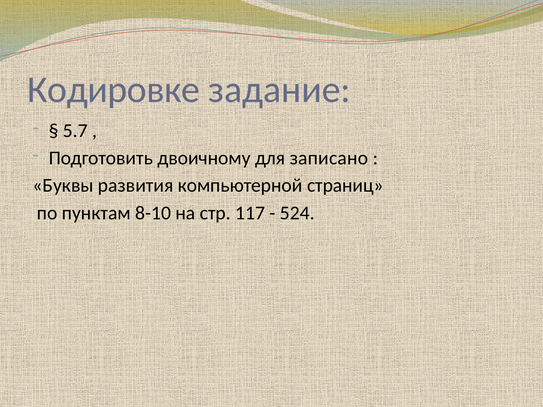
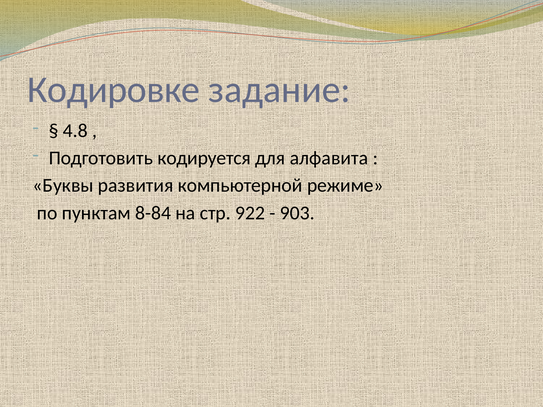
5.7: 5.7 -> 4.8 (75, 131)
двоичному: двоичному -> кодируется (204, 158)
записано: записано -> алфавита (329, 158)
страниц: страниц -> режиме (345, 186)
8-10: 8-10 -> 8-84 (153, 213)
117: 117 -> 922 (250, 213)
524: 524 -> 903 (297, 213)
